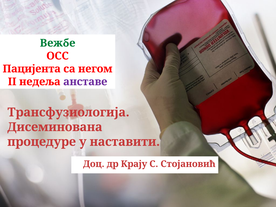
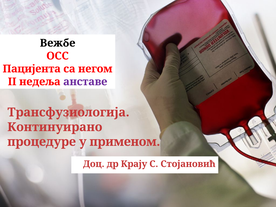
Вежбе colour: green -> black (58, 43)
Дисеминована: Дисеминована -> Континуирано (55, 127)
наставити: наставити -> применом (125, 142)
